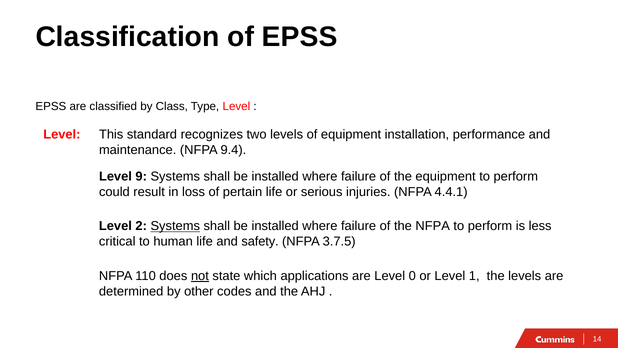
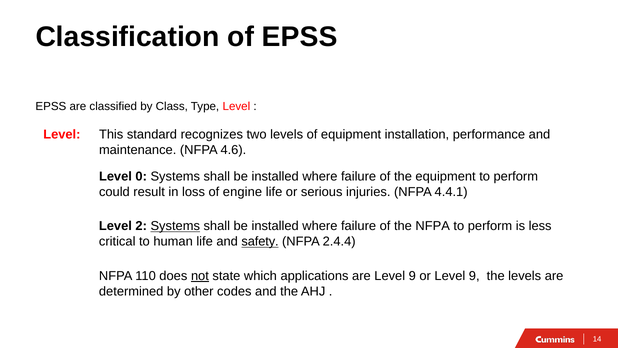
9.4: 9.4 -> 4.6 (233, 150)
9: 9 -> 0 (141, 176)
pertain: pertain -> engine (242, 192)
safety underline: none -> present (260, 241)
3.7.5: 3.7.5 -> 2.4.4 (339, 241)
are Level 0: 0 -> 9 (412, 276)
or Level 1: 1 -> 9 (474, 276)
